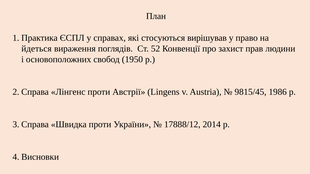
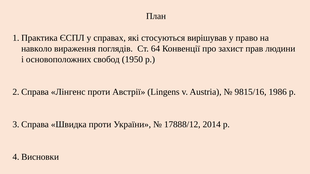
йдеться: йдеться -> навколо (37, 49)
52: 52 -> 64 (156, 49)
9815/45: 9815/45 -> 9815/16 (251, 92)
